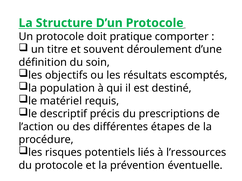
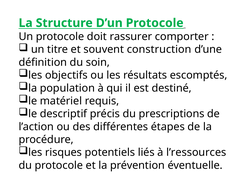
pratique: pratique -> rassurer (131, 37)
déroulement: déroulement -> construction (159, 50)
